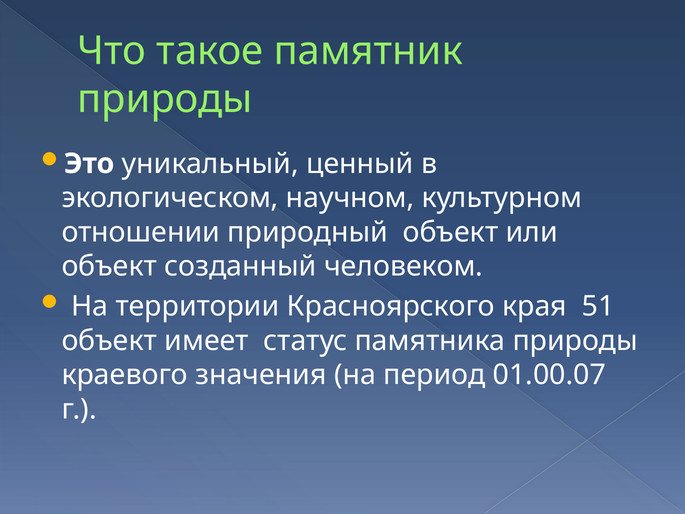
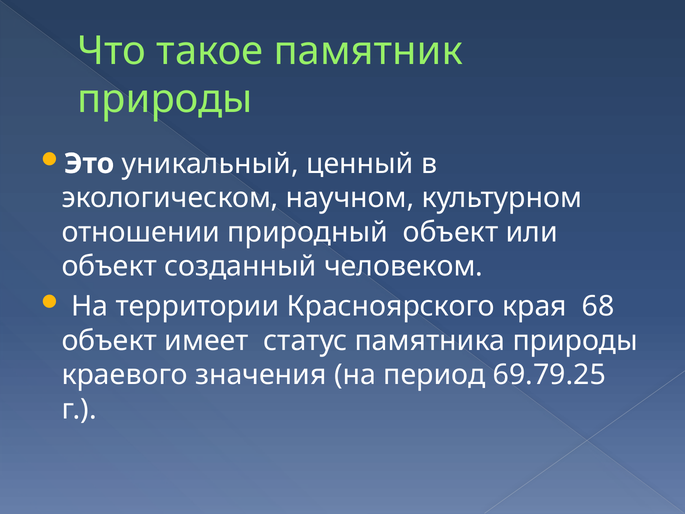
51: 51 -> 68 (598, 306)
01.00.07: 01.00.07 -> 69.79.25 (549, 375)
